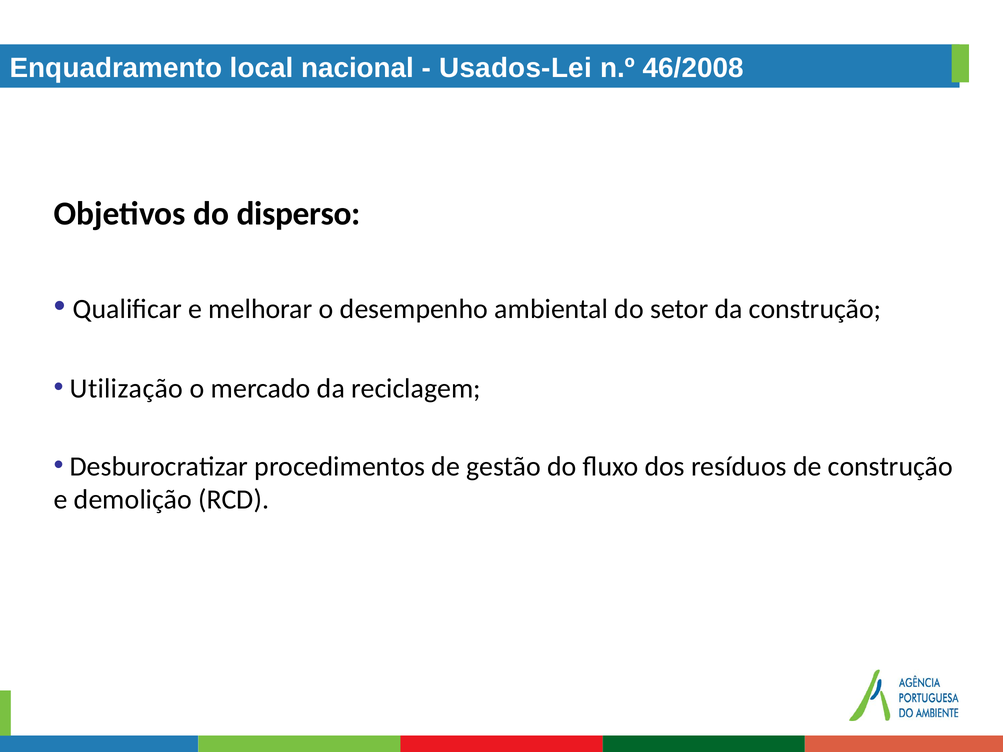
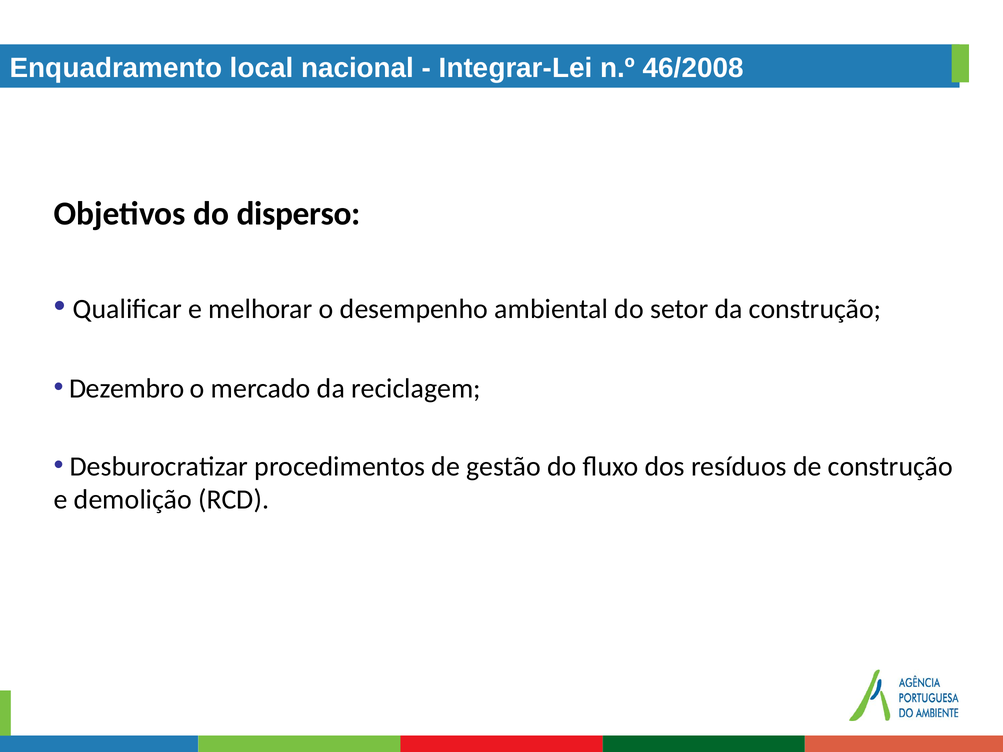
Usados-Lei: Usados-Lei -> Integrar-Lei (516, 68)
Utilização: Utilização -> Dezembro (127, 388)
